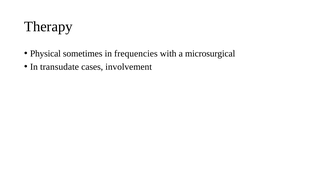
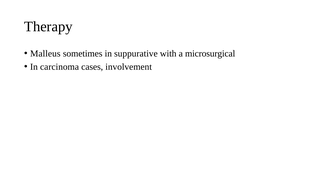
Physical: Physical -> Malleus (45, 54)
frequencies: frequencies -> suppurative (136, 54)
transudate: transudate -> carcinoma (60, 67)
